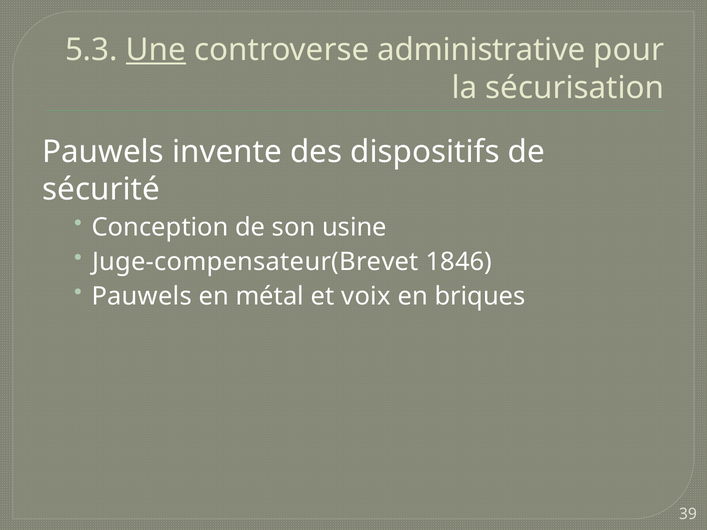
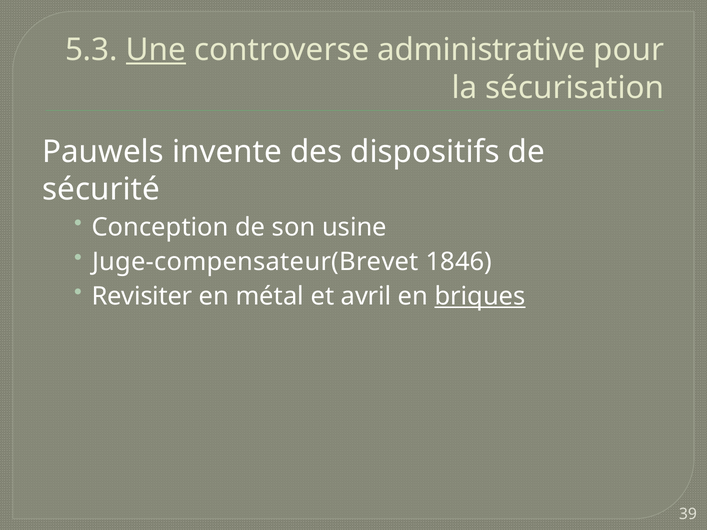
Pauwels: Pauwels -> Revisiter (142, 296)
voix: voix -> avril (366, 296)
briques underline: none -> present (480, 296)
